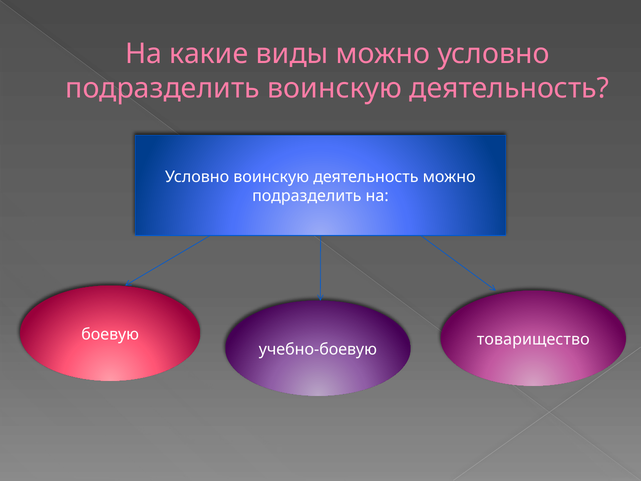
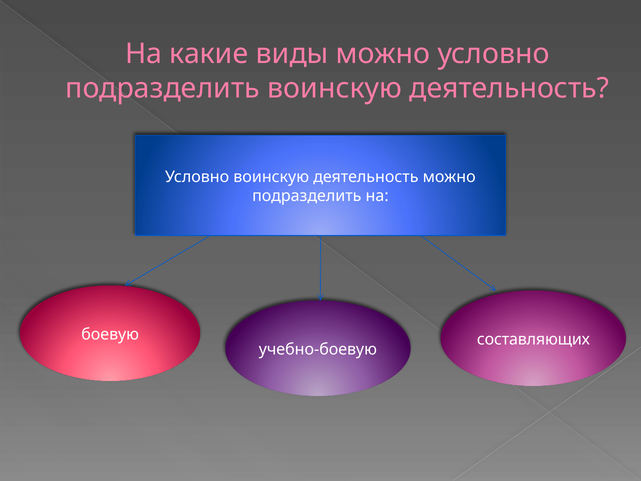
товарищество: товарищество -> составляющих (533, 339)
